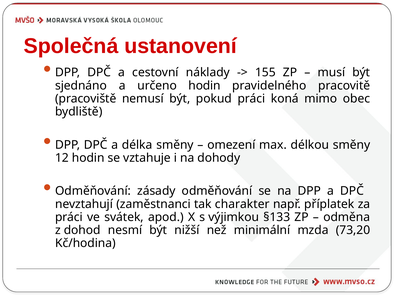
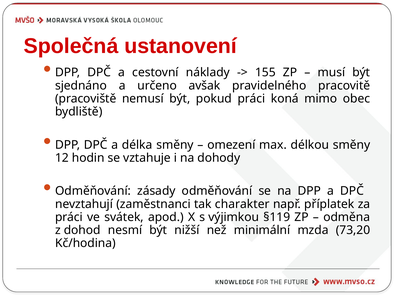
určeno hodin: hodin -> avšak (205, 85)
§133: §133 -> §119 (277, 217)
